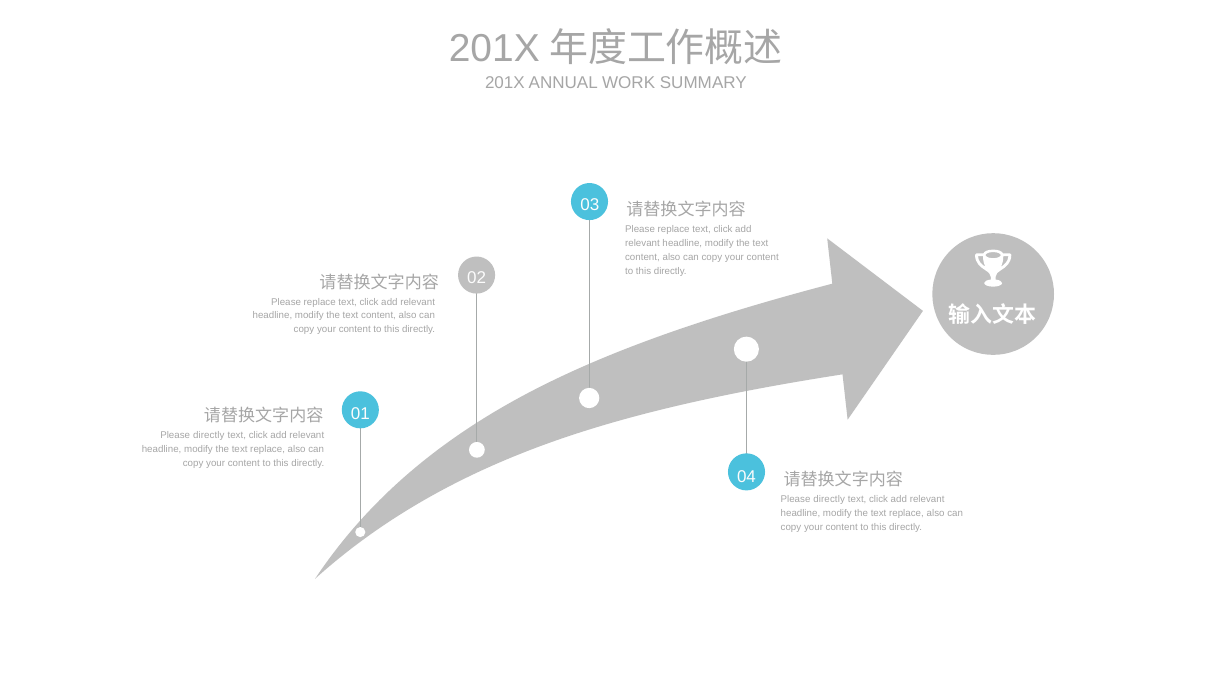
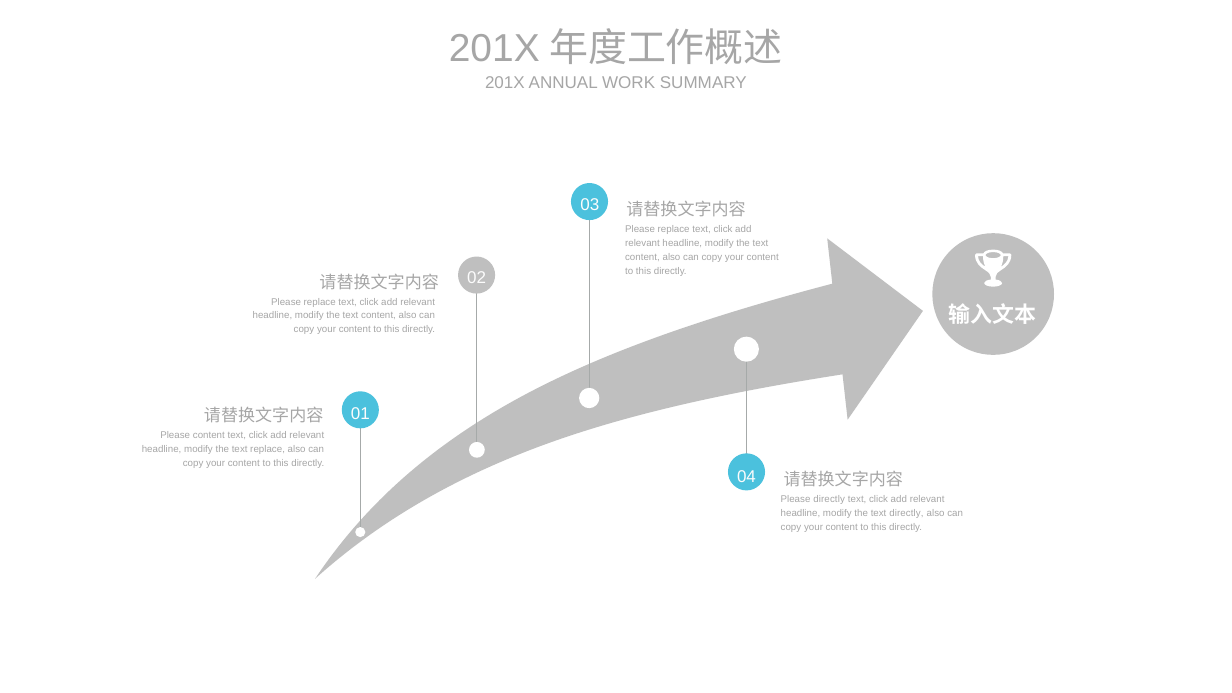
directly: directly -> content (209, 436)
replace: replace -> directly (906, 513)
